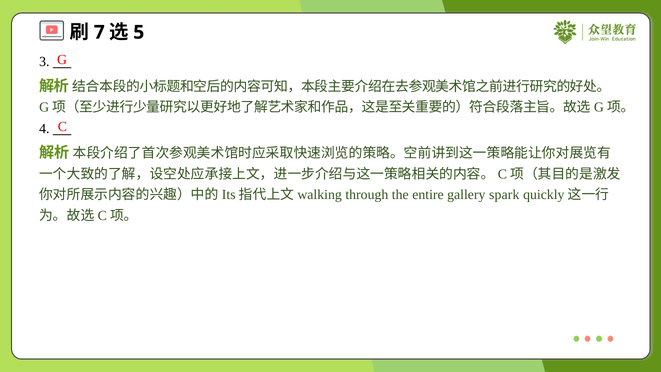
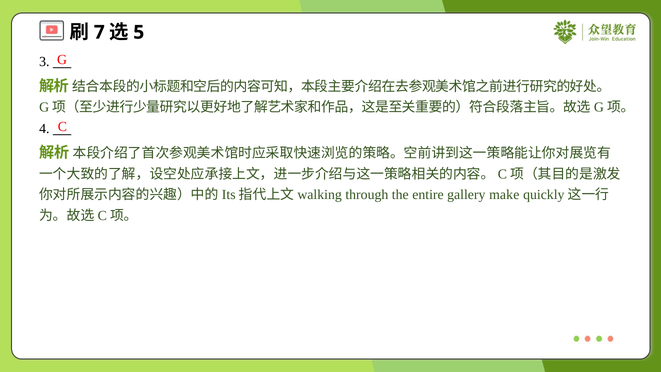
spark: spark -> make (504, 195)
